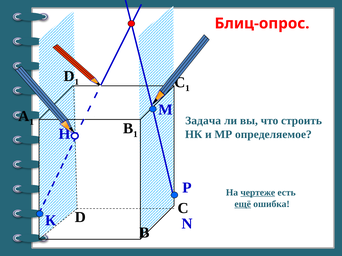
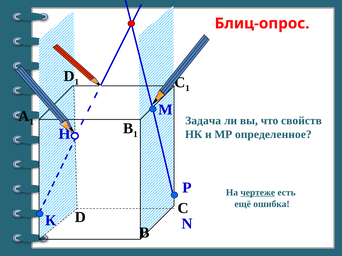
строить: строить -> свойств (301, 121)
определяемое: определяемое -> определенное (273, 135)
ещё underline: present -> none (243, 204)
